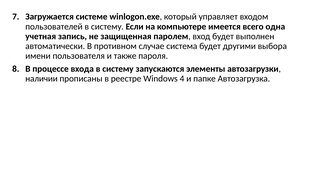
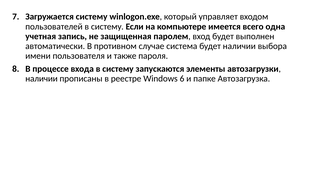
Загружается системе: системе -> систему (92, 17)
будет другими: другими -> наличии (239, 46)
4: 4 -> 6 (182, 79)
